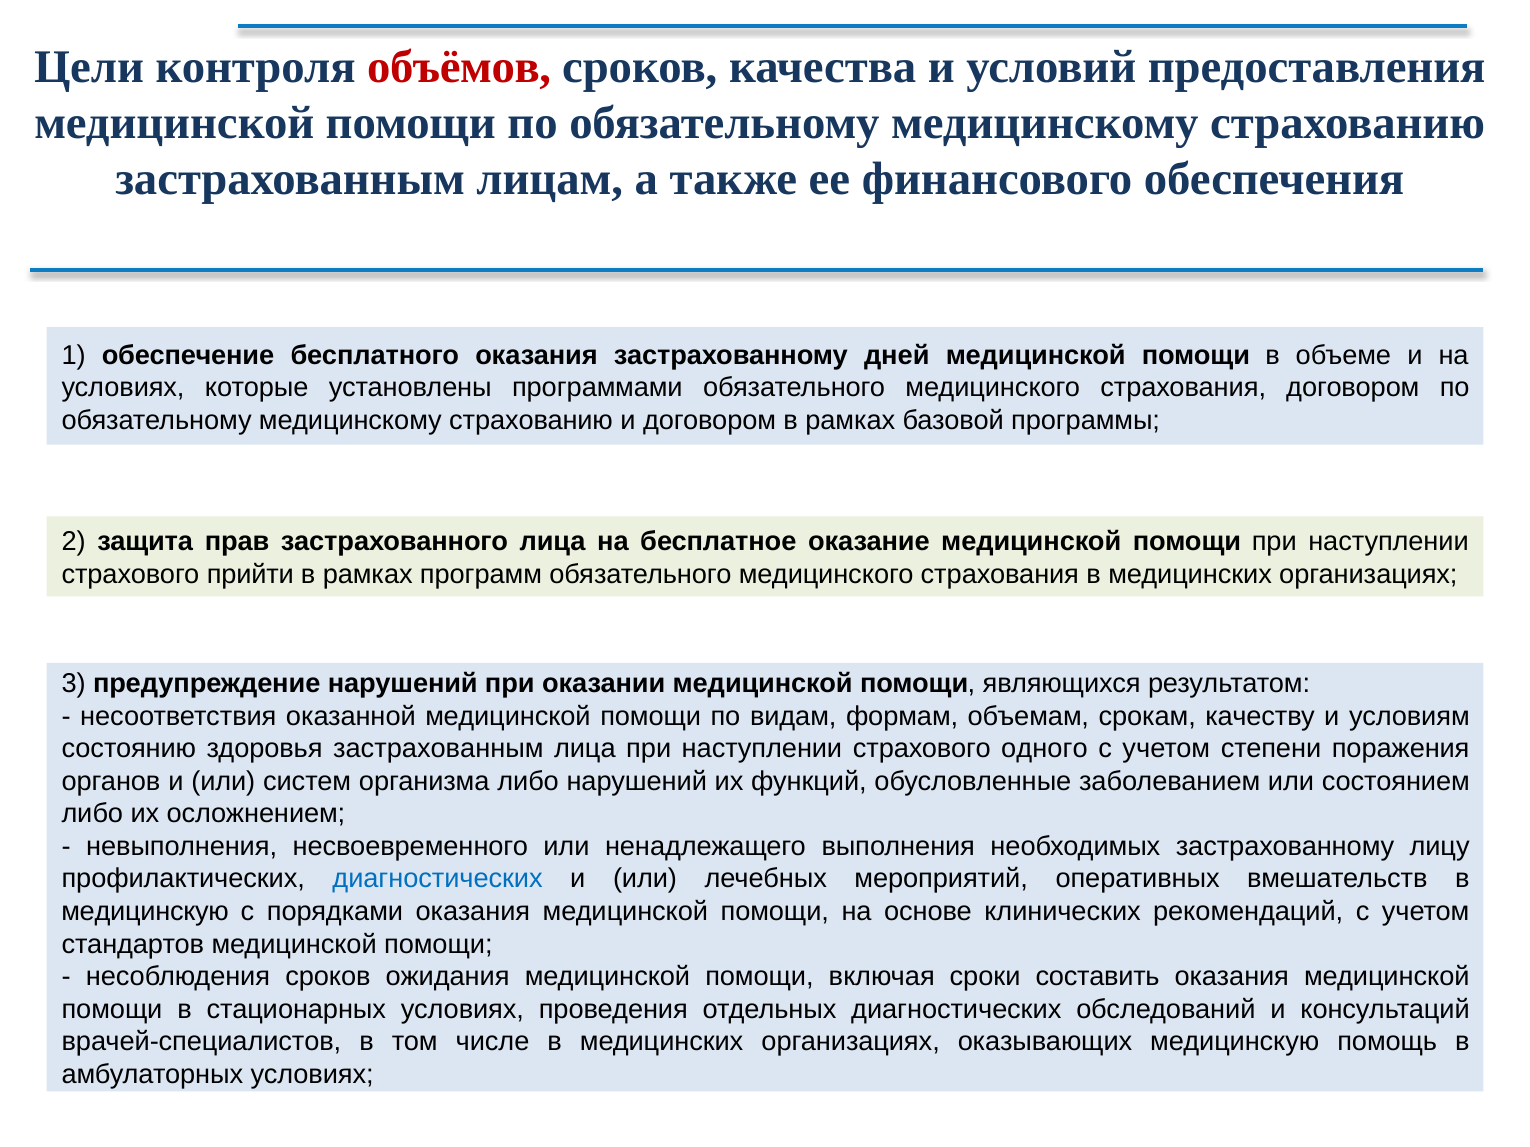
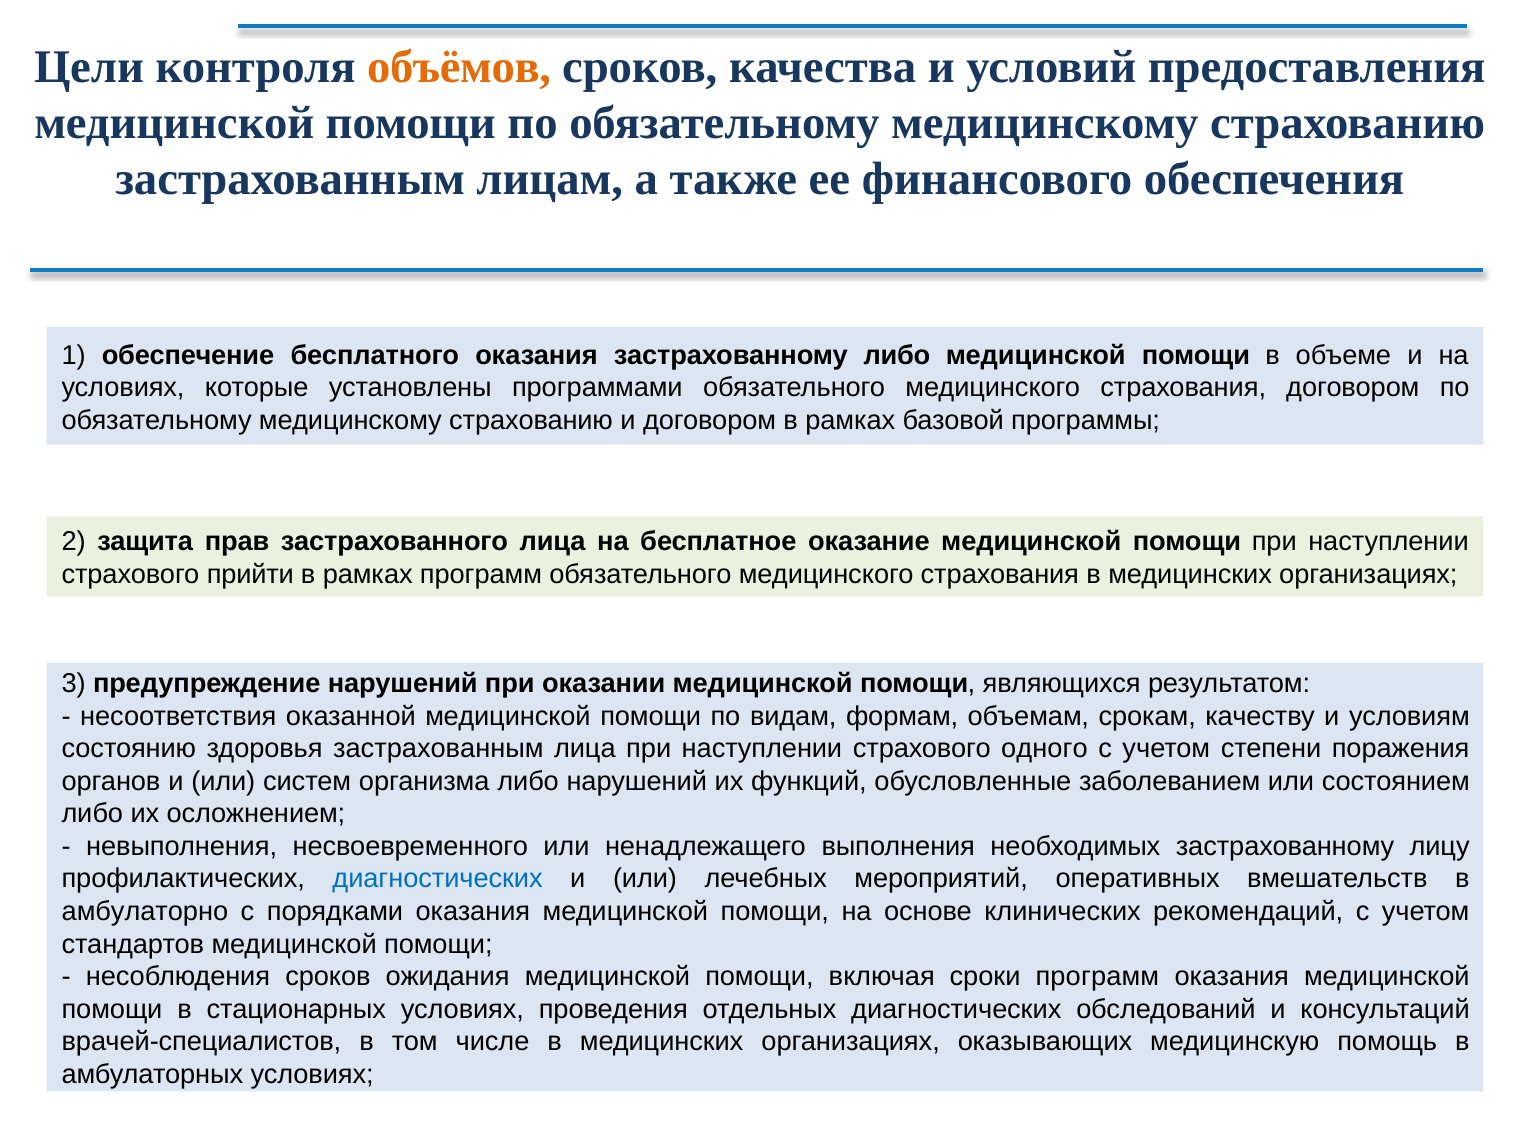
объёмов colour: red -> orange (459, 67)
застрахованному дней: дней -> либо (897, 355)
медицинскую: медицинскую -> амбулаторно (145, 912)
сроки составить: составить -> программ (1097, 977)
